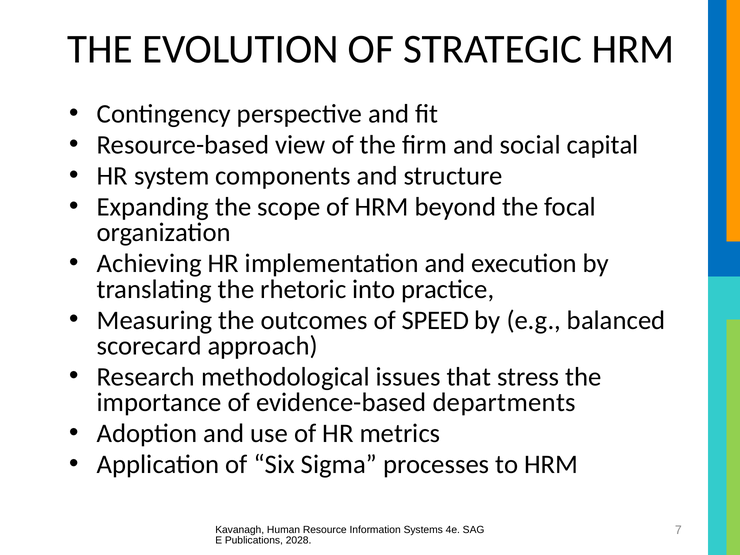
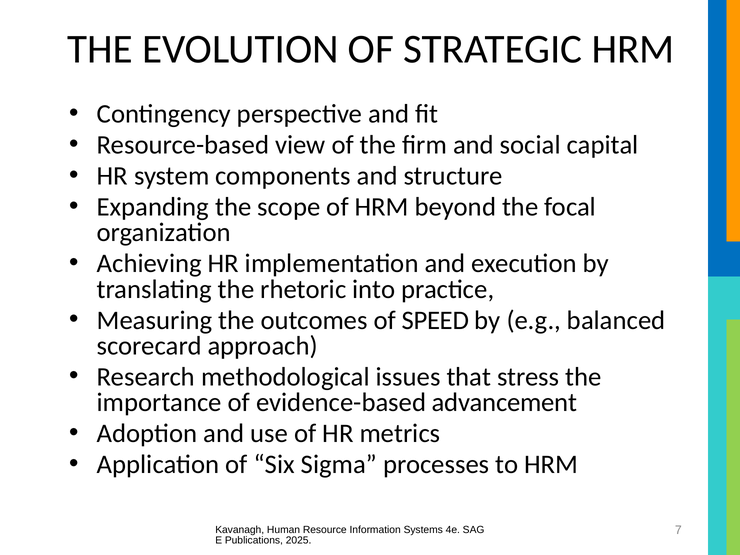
departments: departments -> advancement (504, 402)
2028: 2028 -> 2025 (299, 540)
